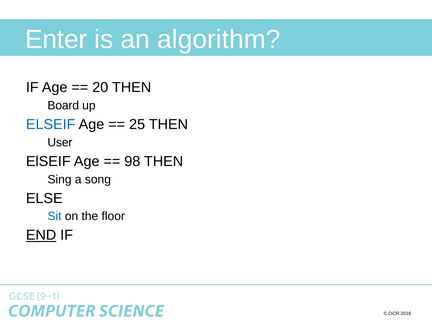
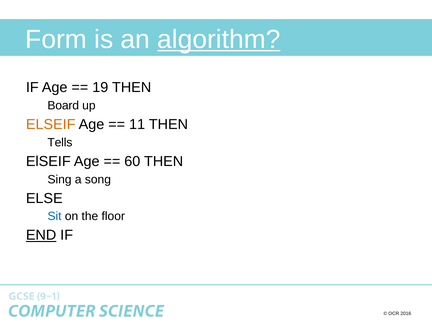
Enter: Enter -> Form (56, 39)
algorithm underline: none -> present (219, 39)
20: 20 -> 19 (100, 87)
ELSEIF colour: blue -> orange (51, 124)
25: 25 -> 11 (137, 124)
User: User -> Tells (60, 142)
98: 98 -> 60 (132, 161)
